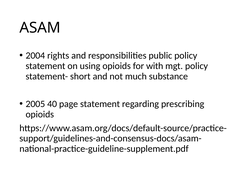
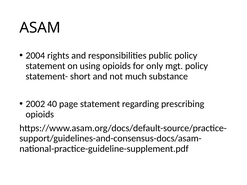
with: with -> only (155, 66)
2005: 2005 -> 2002 (35, 104)
